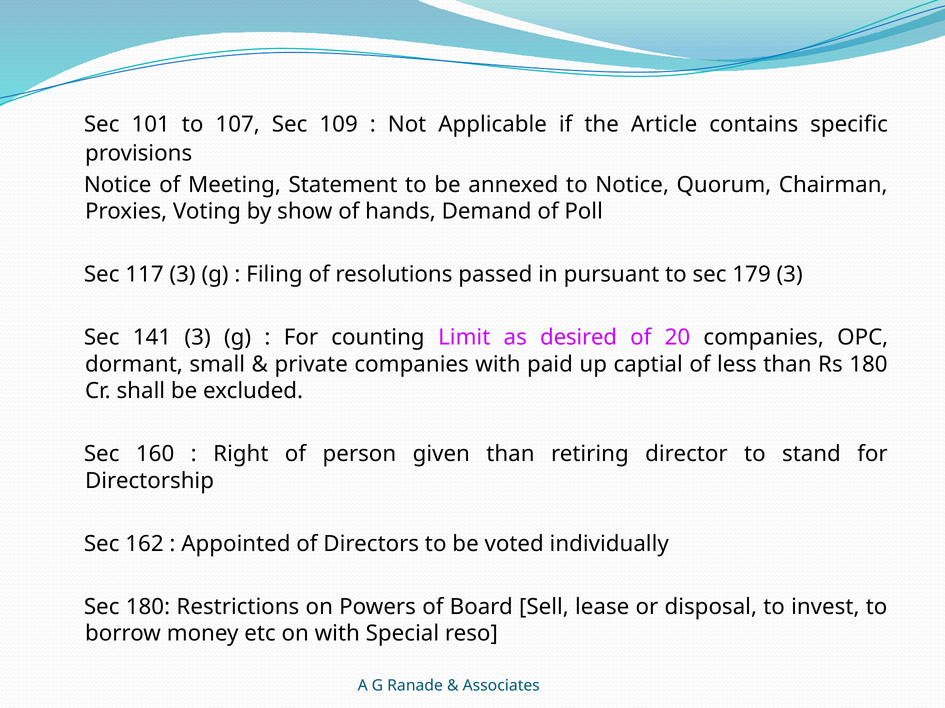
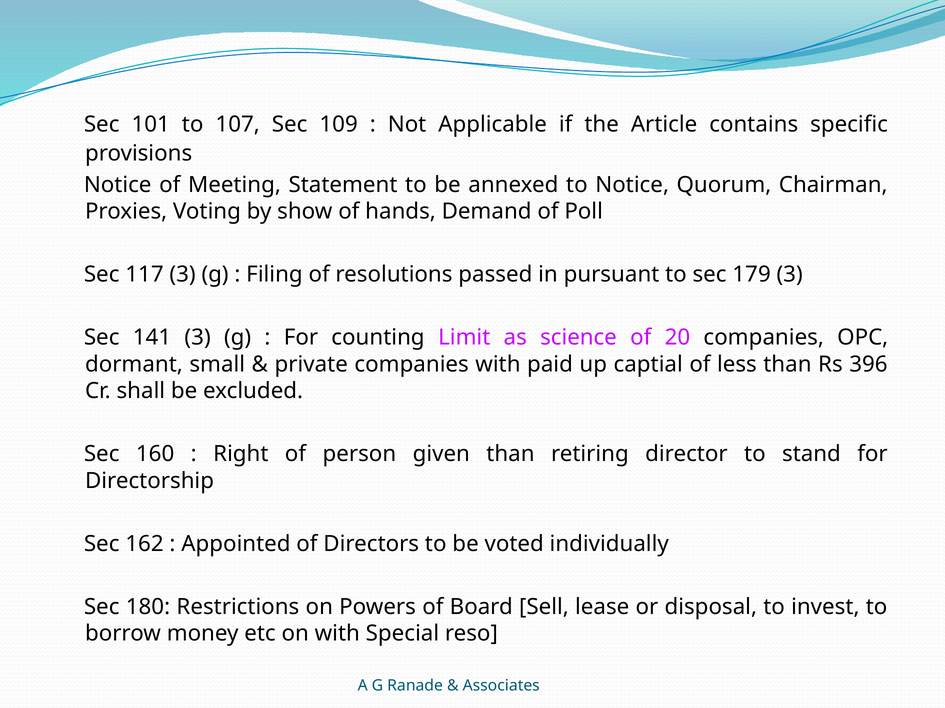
desired: desired -> science (579, 338)
Rs 180: 180 -> 396 (868, 365)
